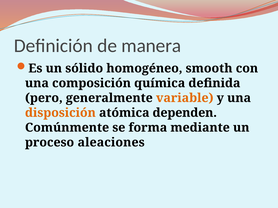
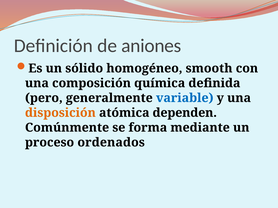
manera: manera -> aniones (151, 46)
variable colour: orange -> blue (185, 98)
aleaciones: aleaciones -> ordenados (111, 143)
